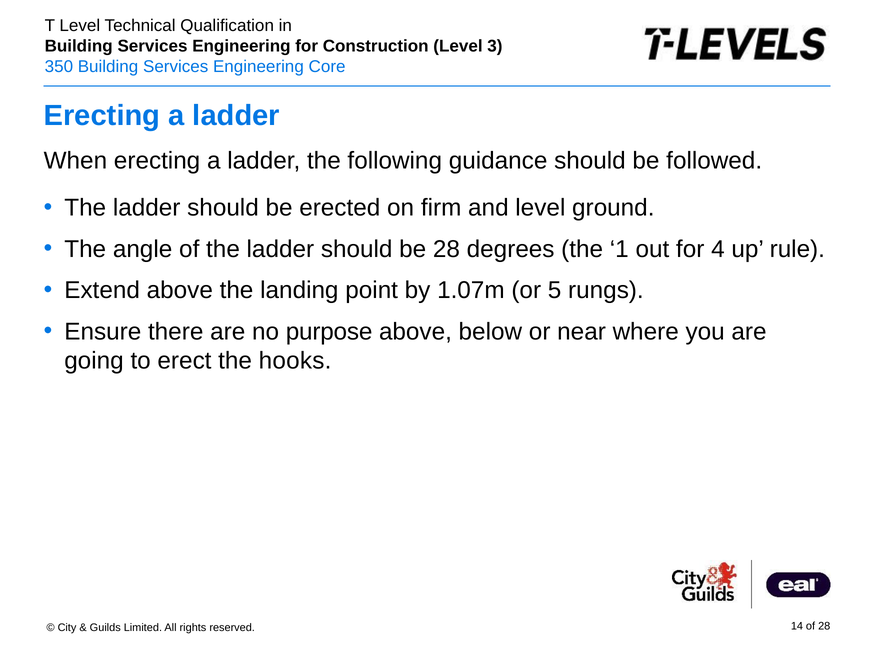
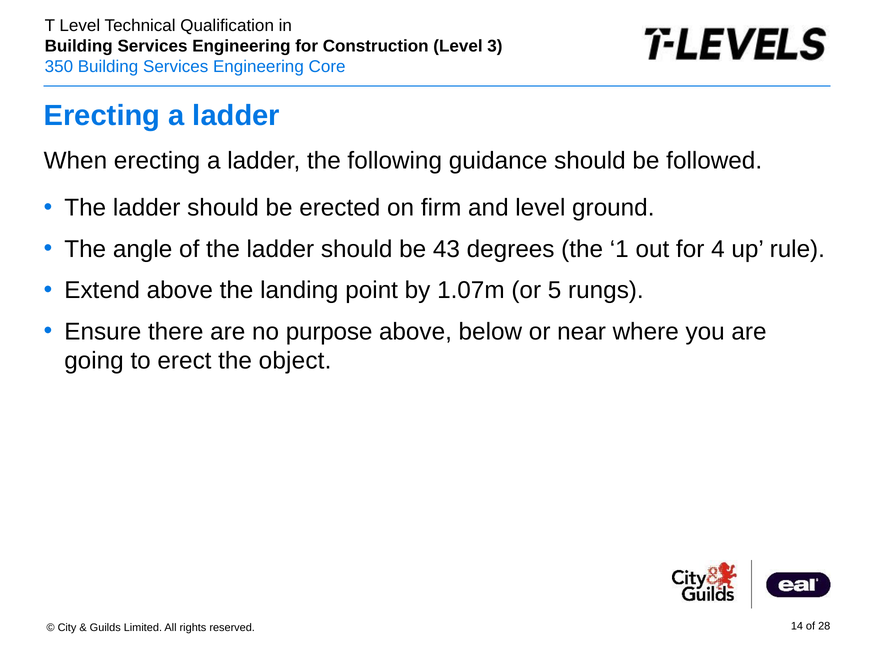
be 28: 28 -> 43 (446, 249)
hooks: hooks -> object (295, 361)
